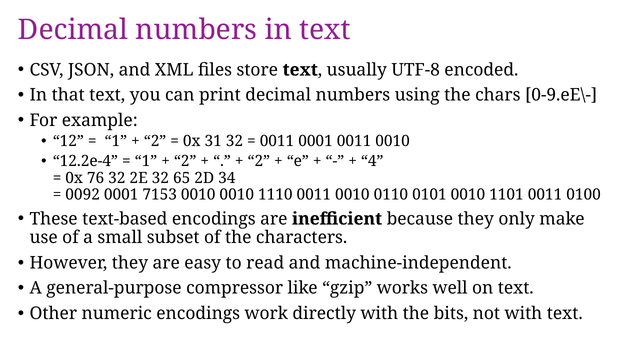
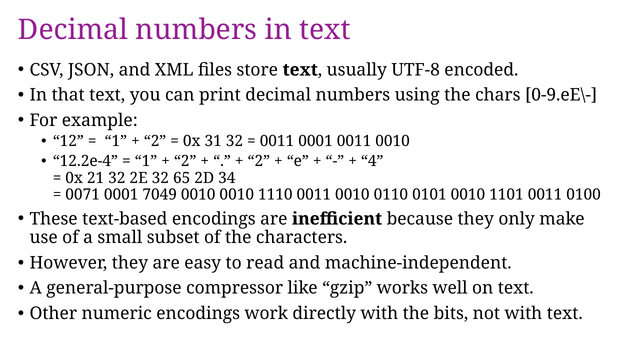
76: 76 -> 21 (96, 178)
0092: 0092 -> 0071 (83, 194)
7153: 7153 -> 7049 (160, 194)
